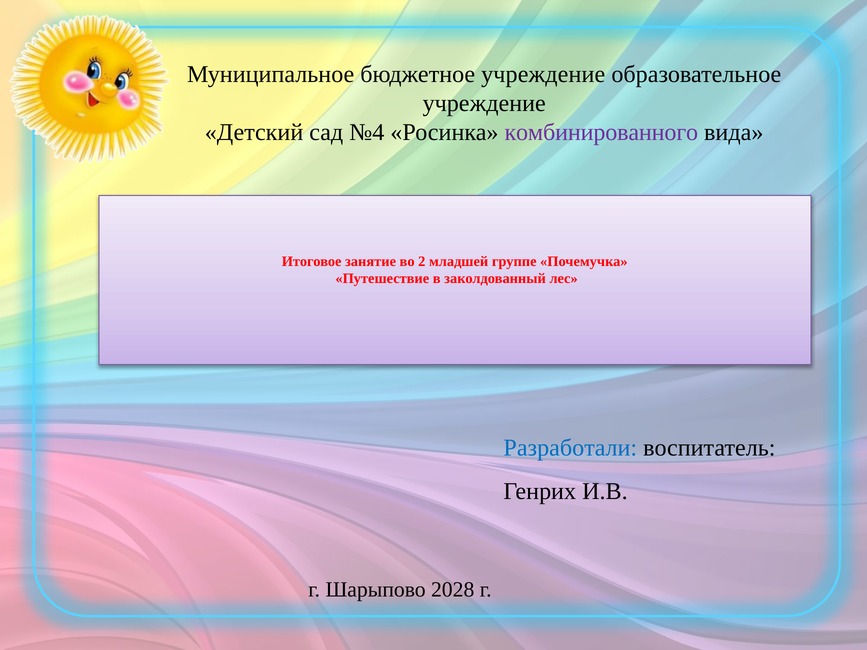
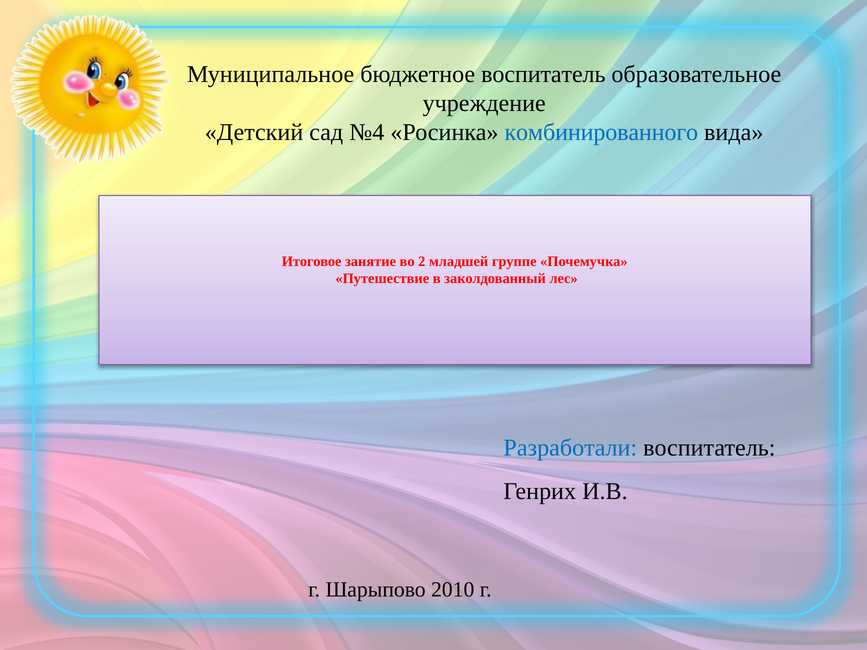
бюджетное учреждение: учреждение -> воспитатель (543, 75)
комбинированного colour: purple -> blue (601, 132)
2028: 2028 -> 2010 (453, 590)
